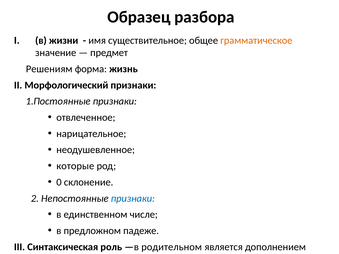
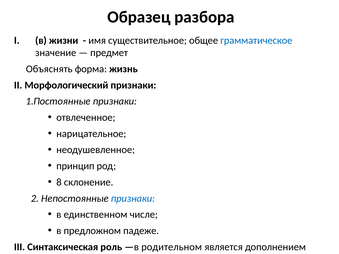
грамматическое colour: orange -> blue (256, 40)
Решениям: Решениям -> Объяснять (49, 69)
которые: которые -> принцип (75, 166)
0: 0 -> 8 (59, 182)
